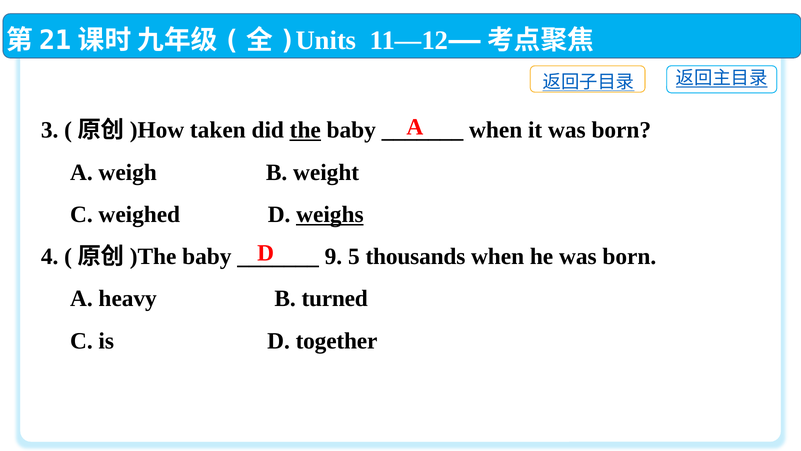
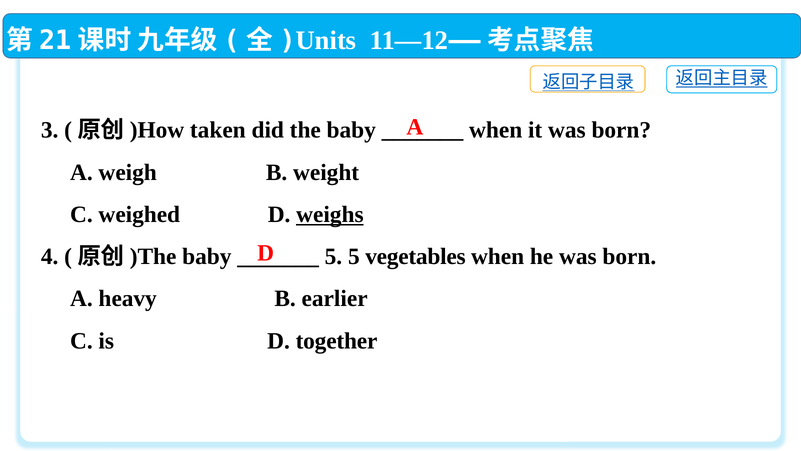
the underline: present -> none (305, 130)
9: 9 -> 5 (333, 256)
thousands: thousands -> vegetables (415, 256)
turned: turned -> earlier (335, 298)
